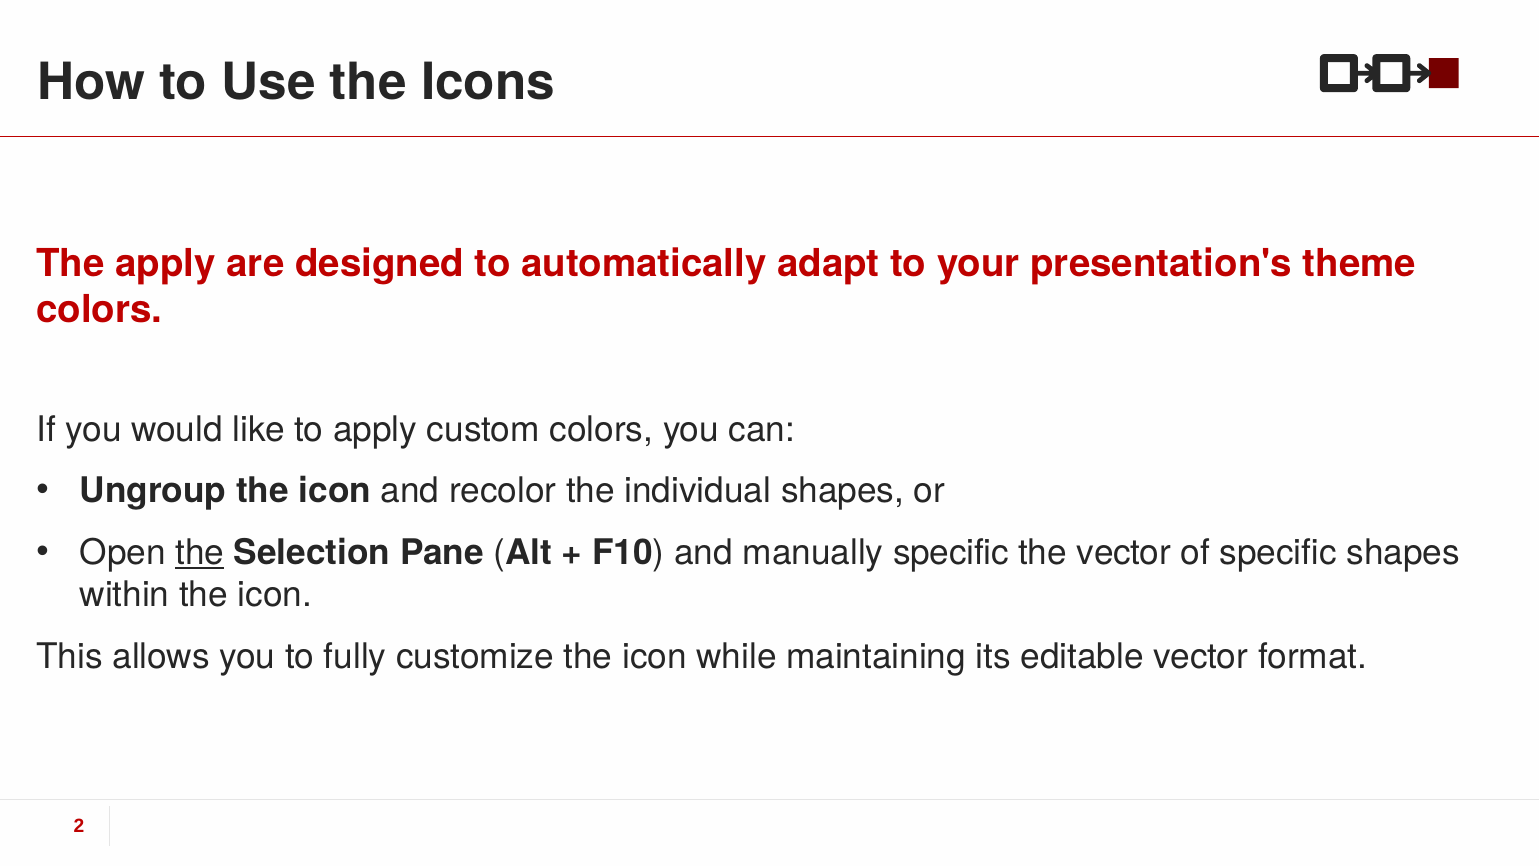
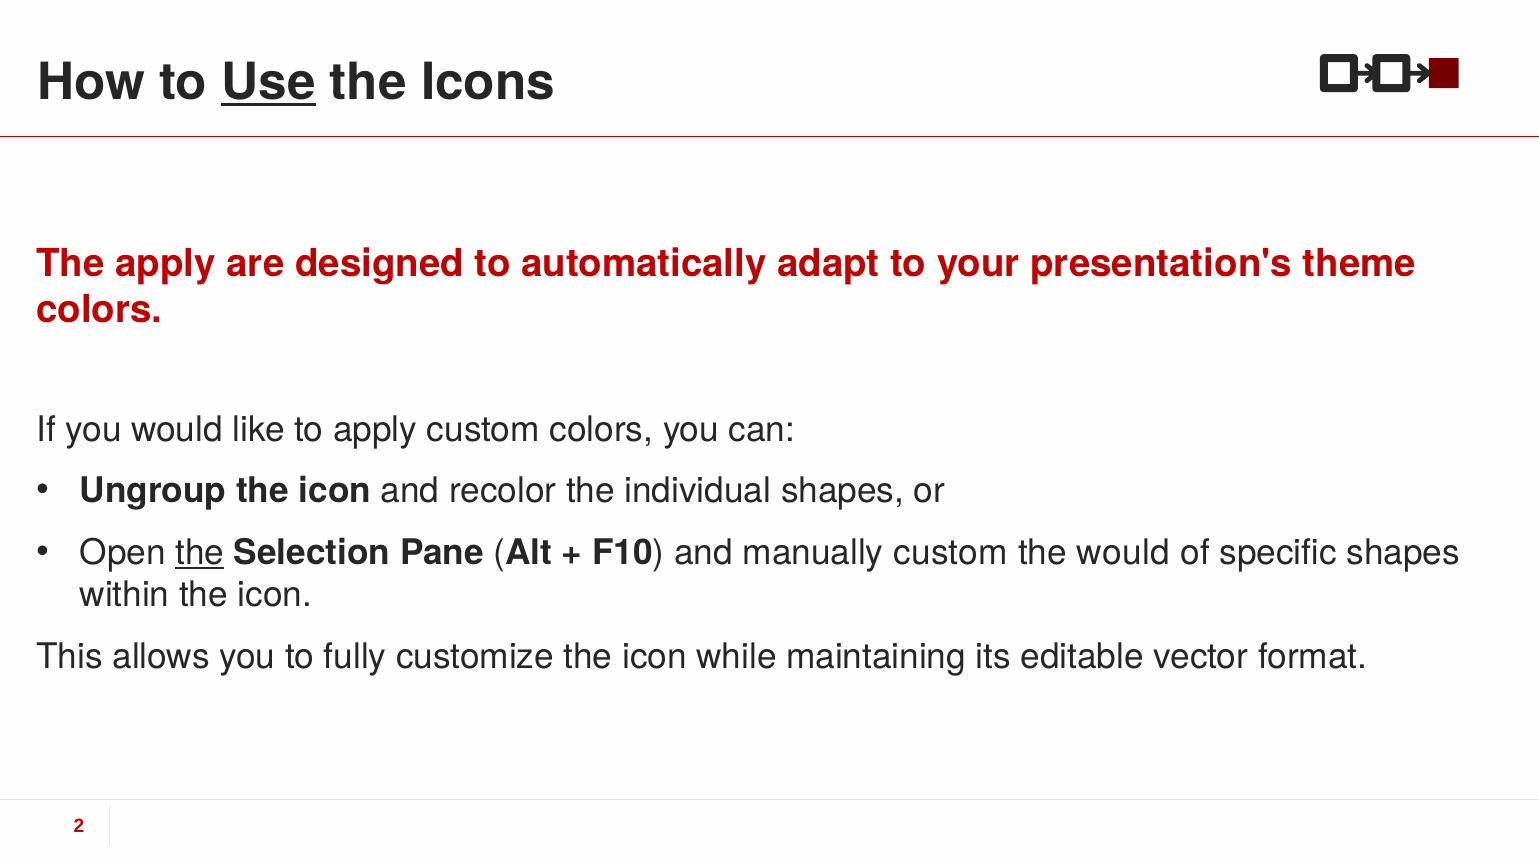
Use underline: none -> present (269, 82)
manually specific: specific -> custom (951, 553)
the vector: vector -> would (1124, 553)
